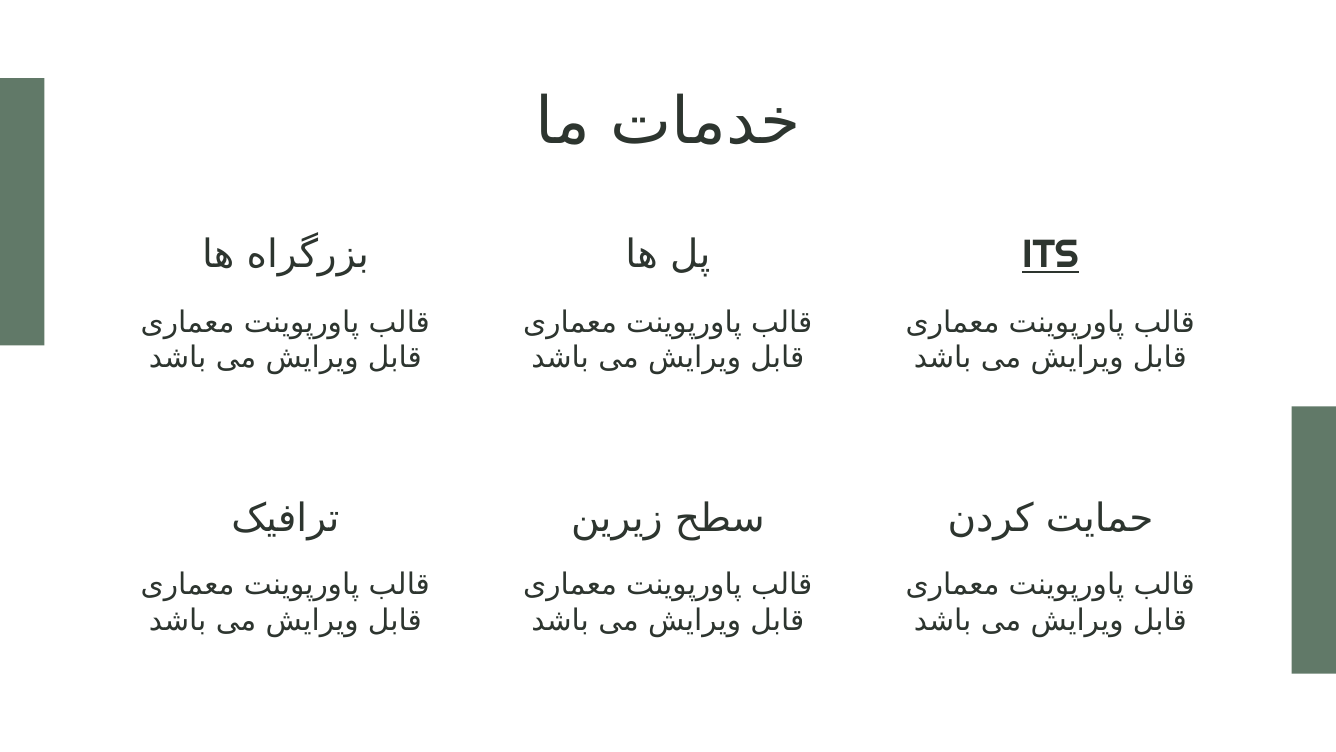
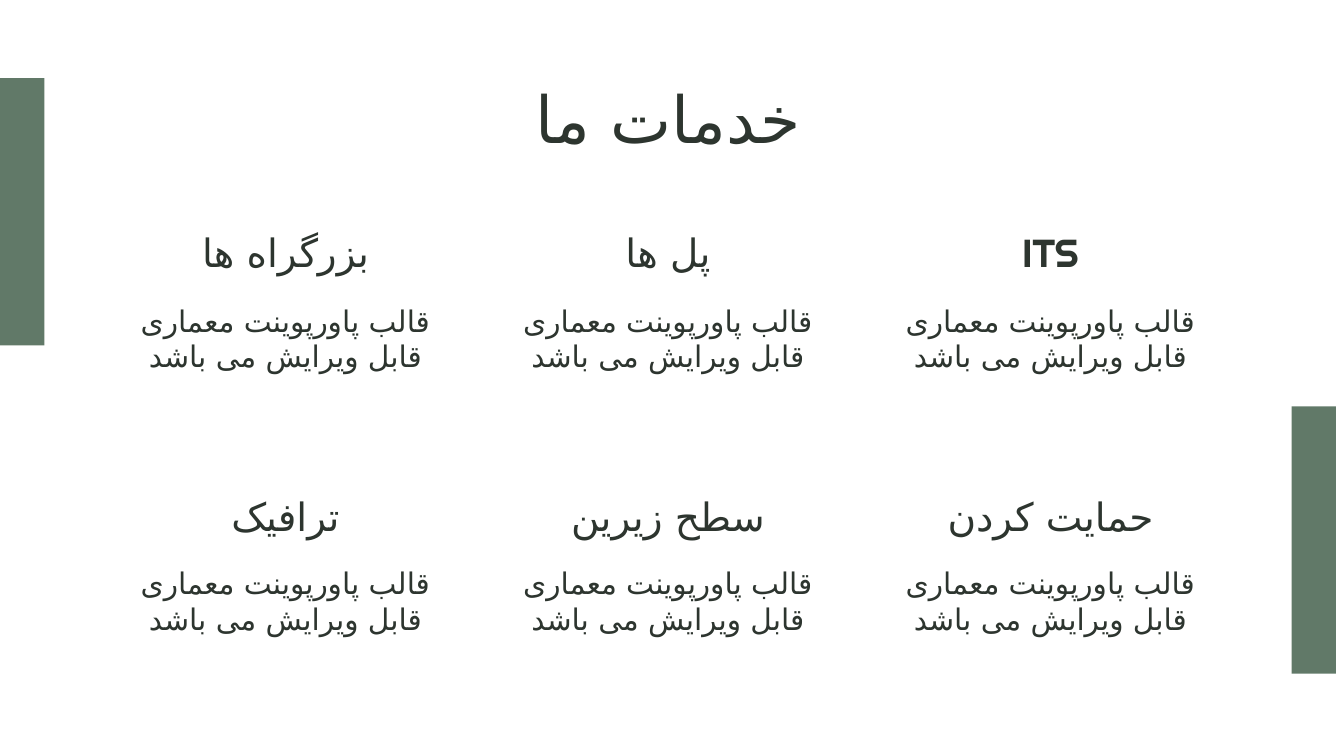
ITS underline: present -> none (1050, 255)
